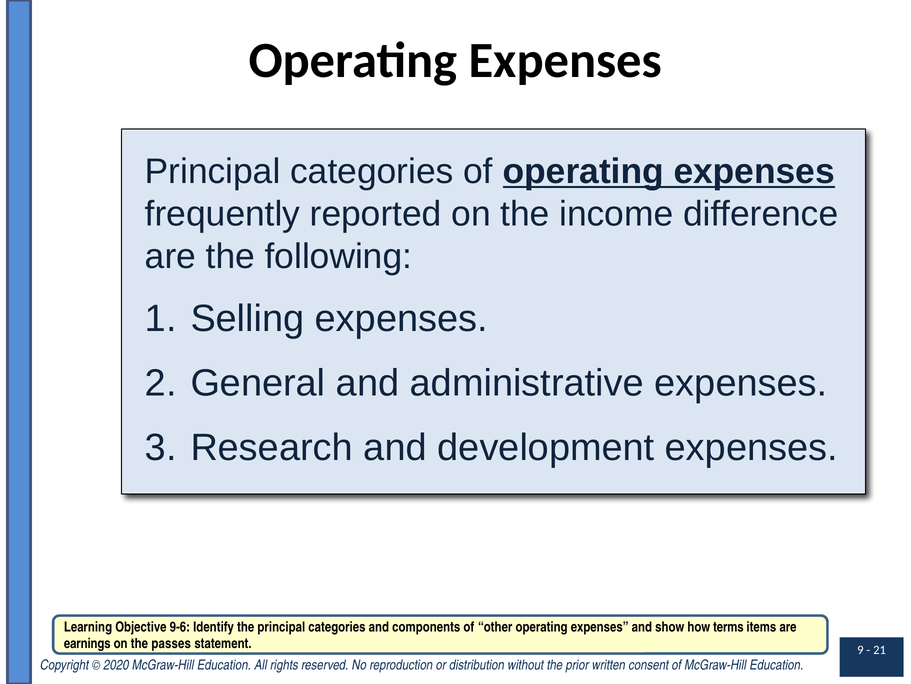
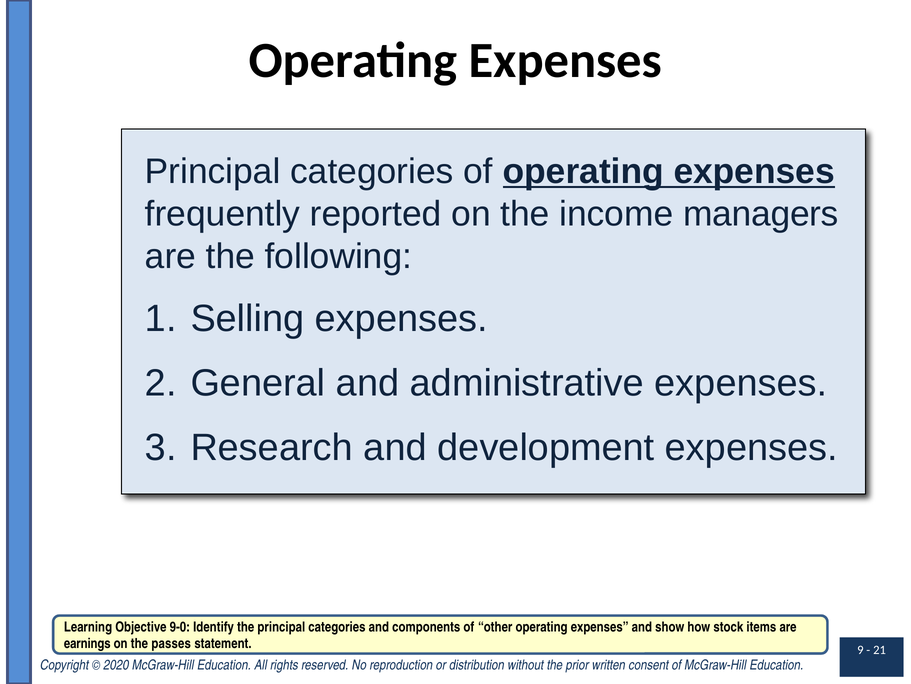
difference: difference -> managers (761, 214)
9-6: 9-6 -> 9-0 (180, 626)
terms: terms -> stock (728, 626)
